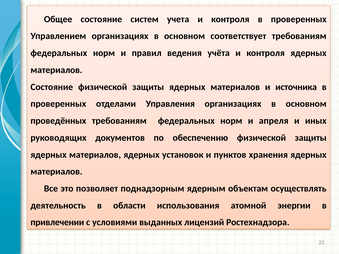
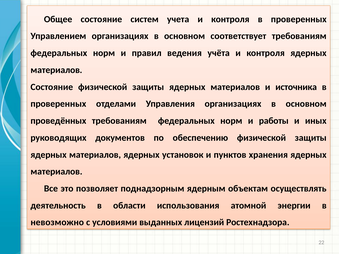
апреля: апреля -> работы (274, 121)
привлечении: привлечении -> невозможно (57, 223)
